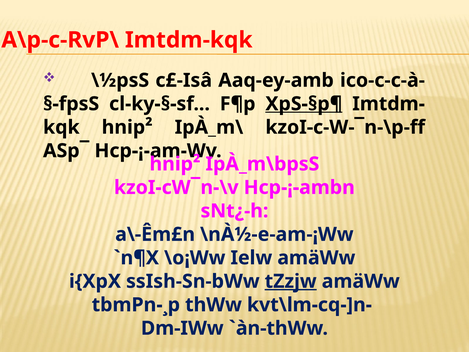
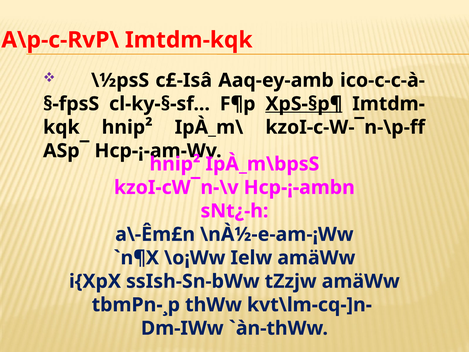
tZzjw underline: present -> none (291, 281)
